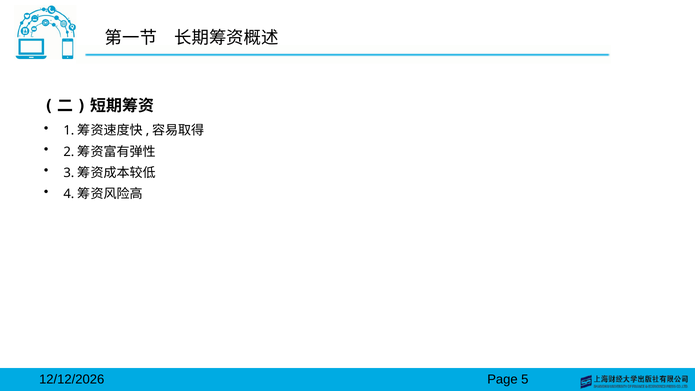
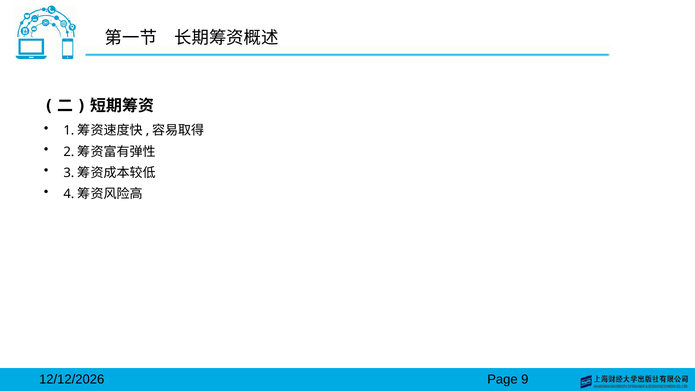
5: 5 -> 9 (525, 379)
